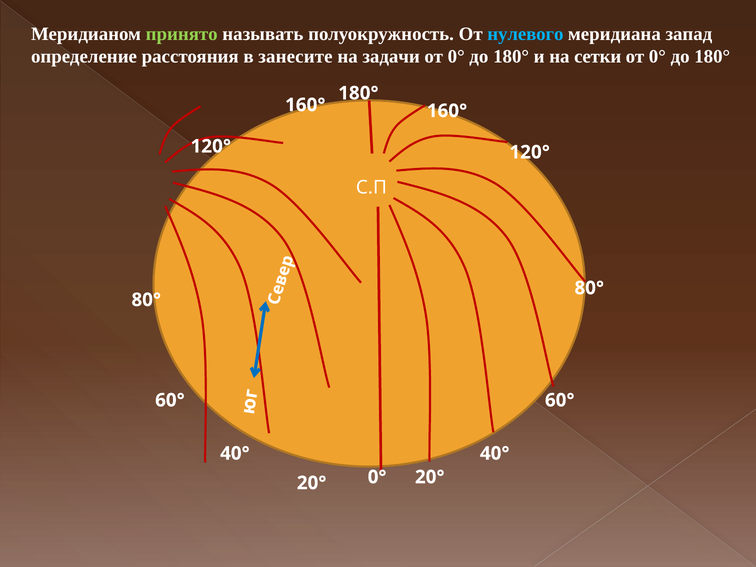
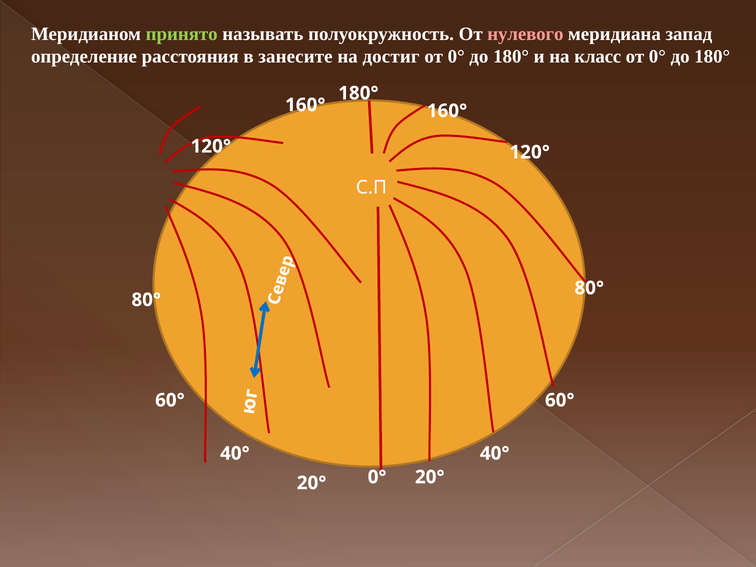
нулевого colour: light blue -> pink (525, 34)
задачи: задачи -> достиг (391, 57)
сетки: сетки -> класс (598, 57)
